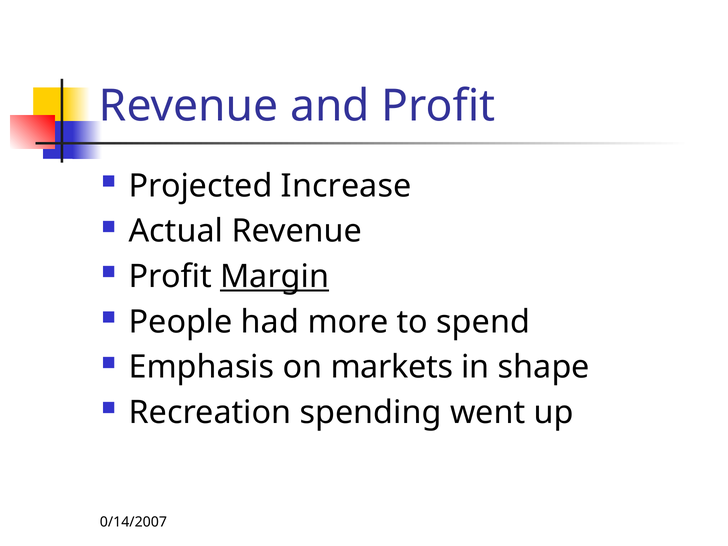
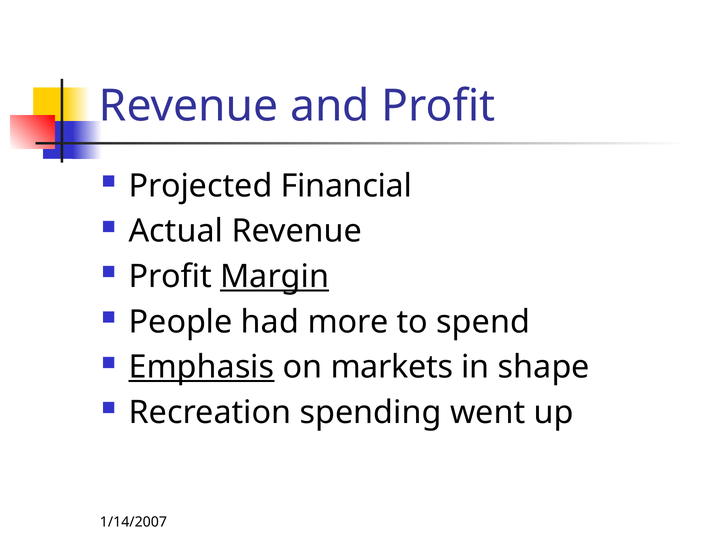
Increase: Increase -> Financial (346, 186)
Emphasis underline: none -> present (202, 367)
0/14/2007: 0/14/2007 -> 1/14/2007 (133, 522)
